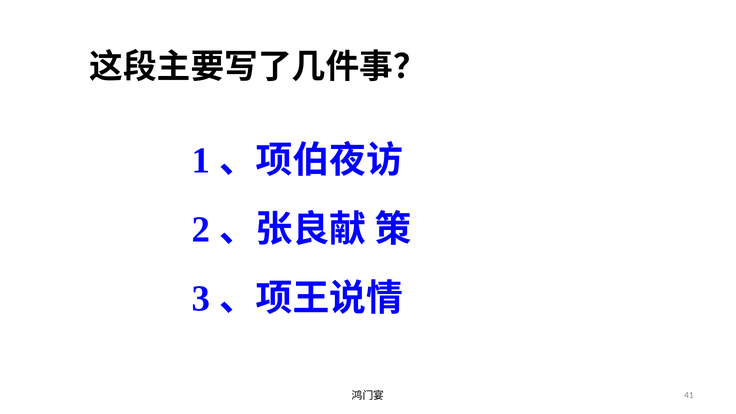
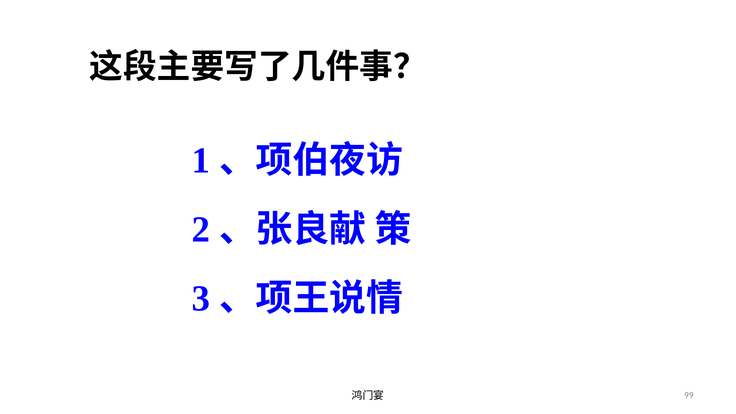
41: 41 -> 99 (689, 395)
